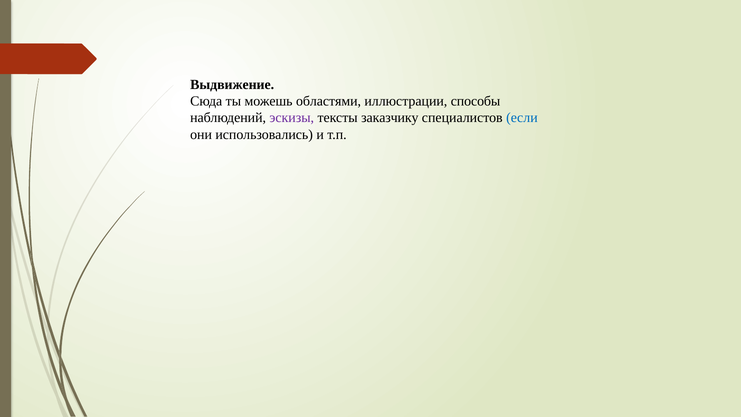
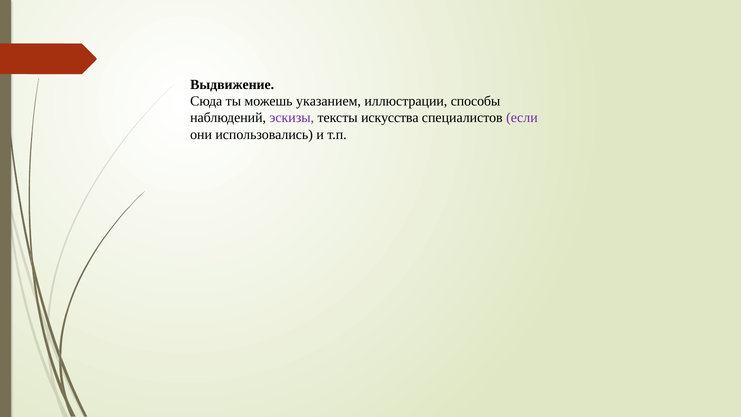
областями: областями -> указанием (329, 101)
заказчику: заказчику -> искусства (390, 118)
если colour: blue -> purple (522, 118)
